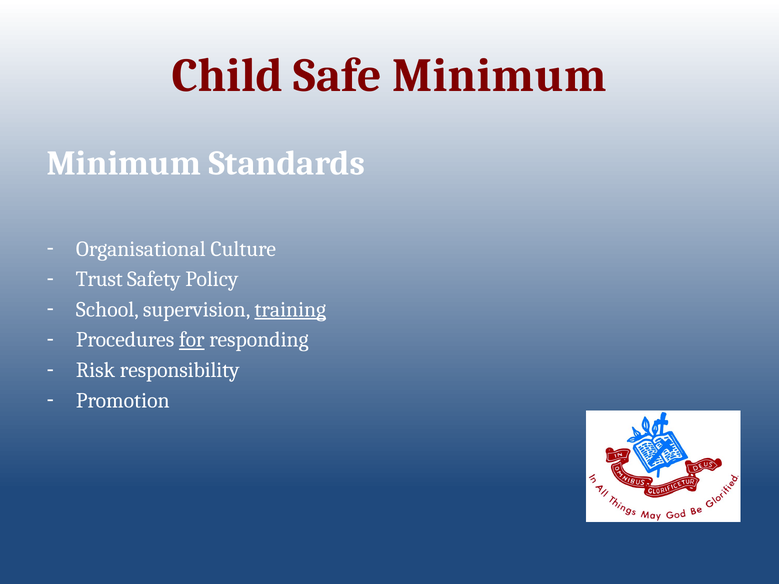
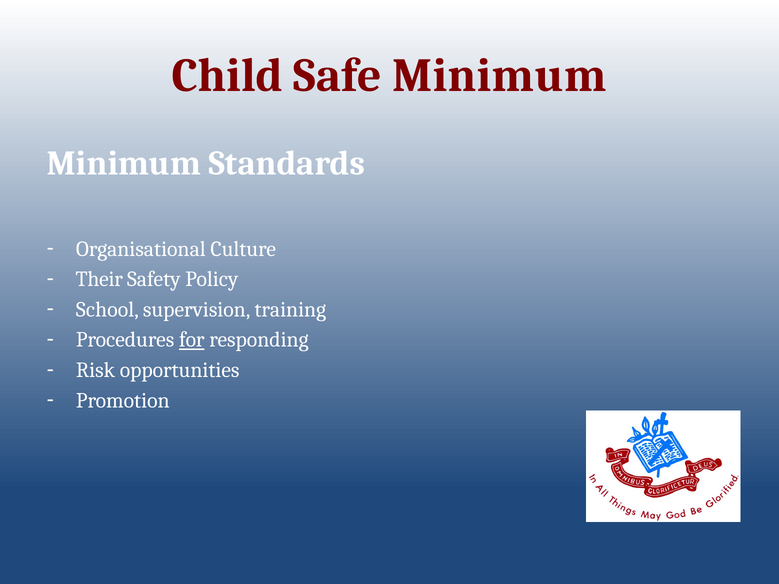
Trust: Trust -> Their (99, 279)
training underline: present -> none (290, 310)
responsibility: responsibility -> opportunities (180, 370)
